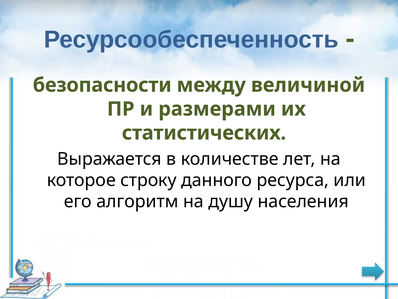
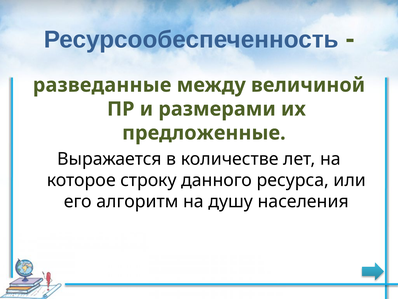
безопасности: безопасности -> разведанные (102, 85)
статистических: статистических -> предложенные (204, 133)
